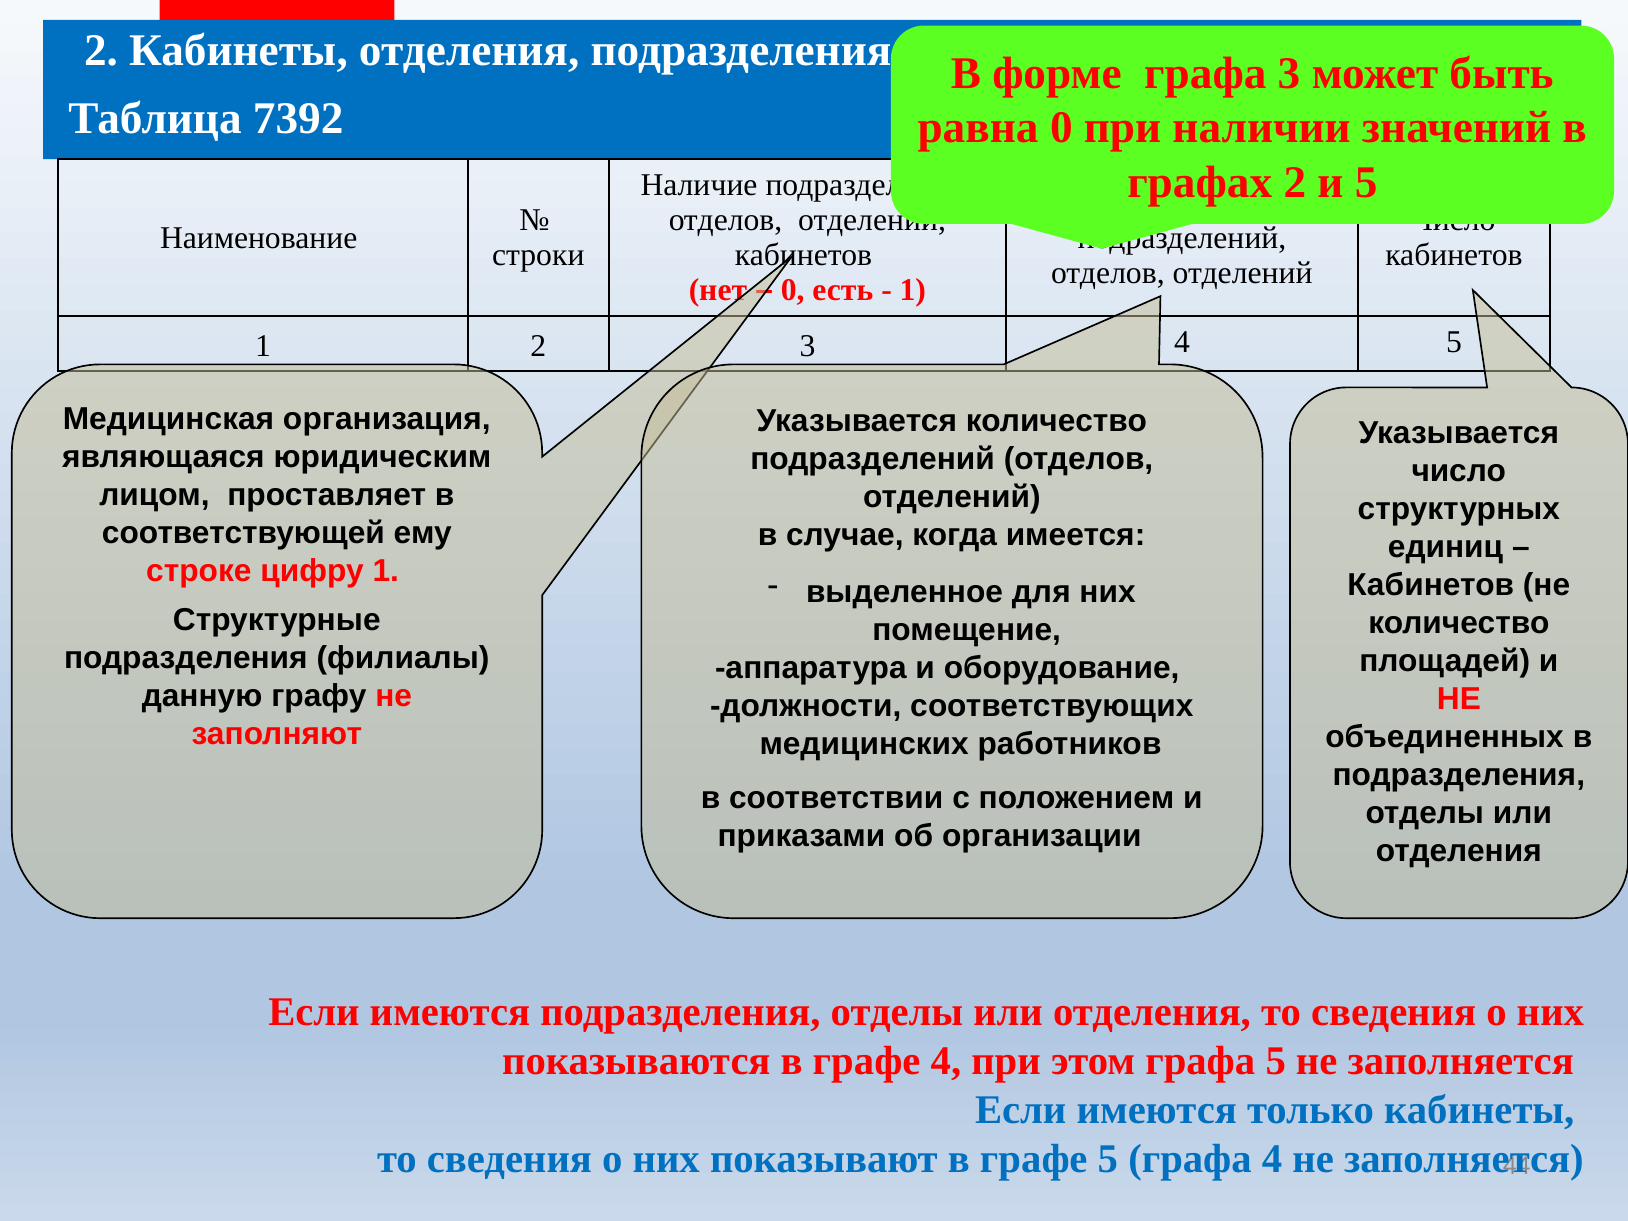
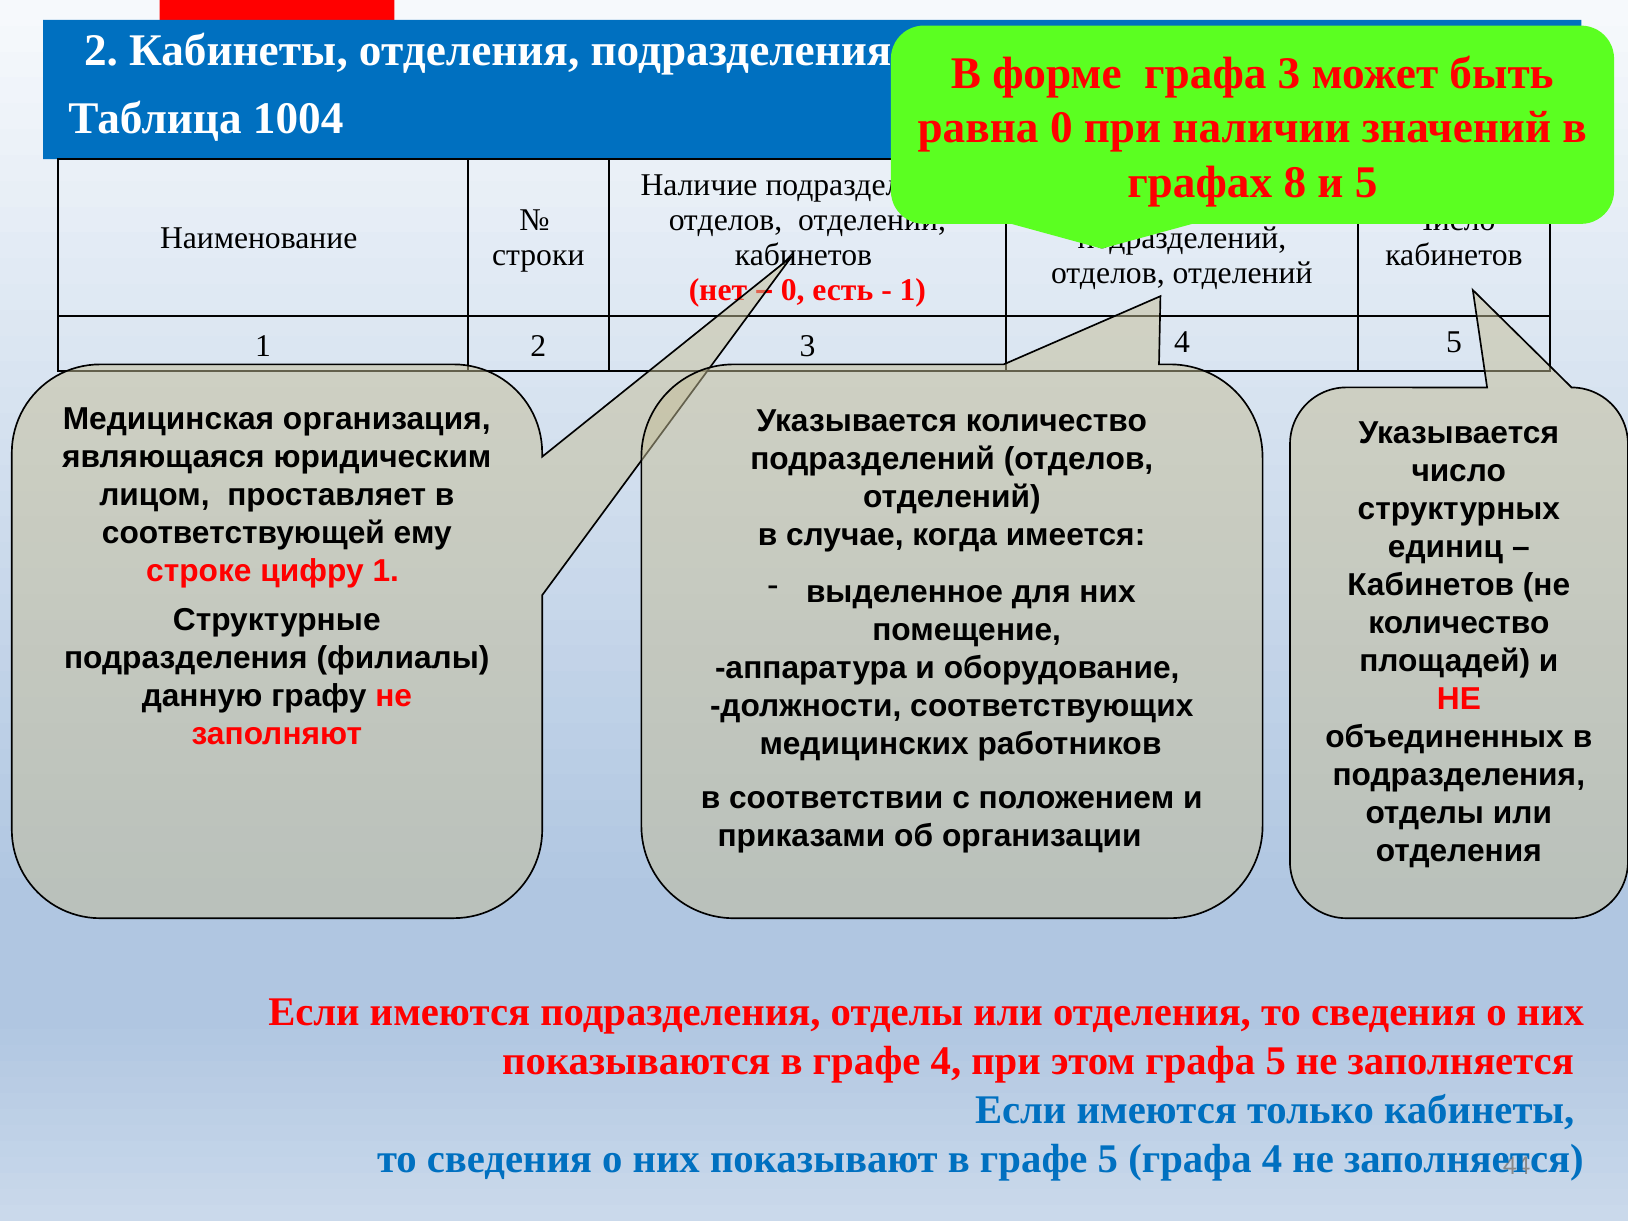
7392: 7392 -> 1004 (298, 119)
2: 2 -> 8 (1295, 182)
